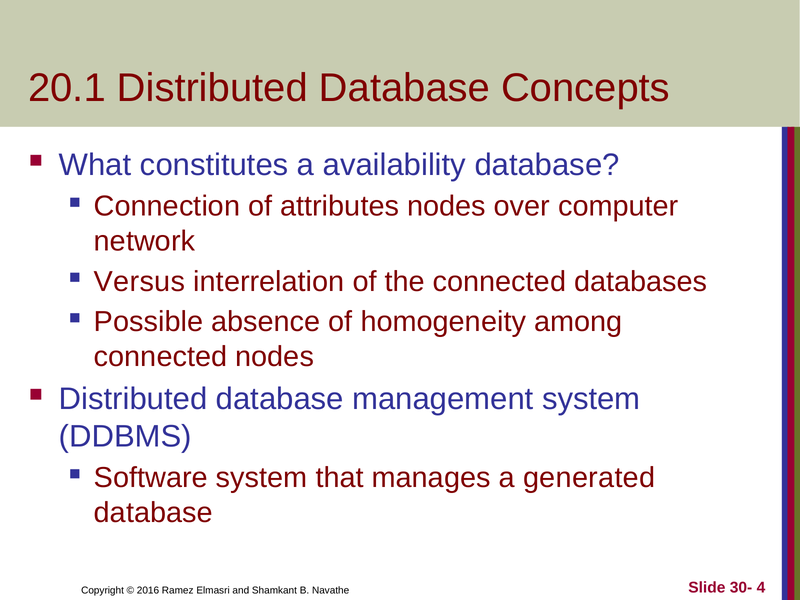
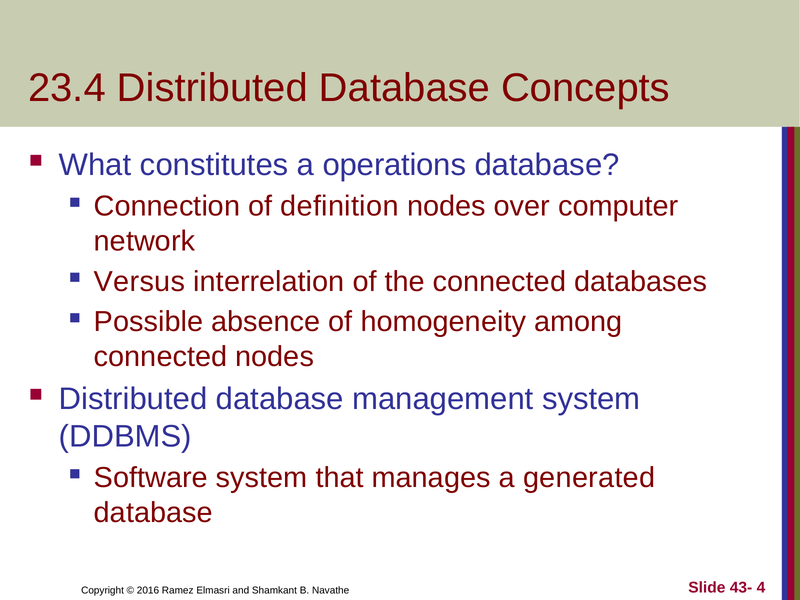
20.1: 20.1 -> 23.4 (67, 88)
availability: availability -> operations (394, 165)
attributes: attributes -> definition (339, 206)
30-: 30- -> 43- (741, 588)
